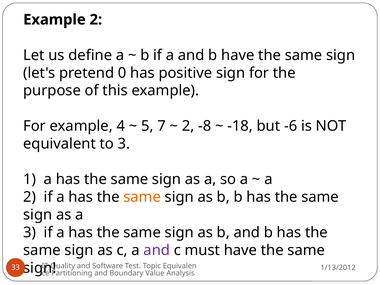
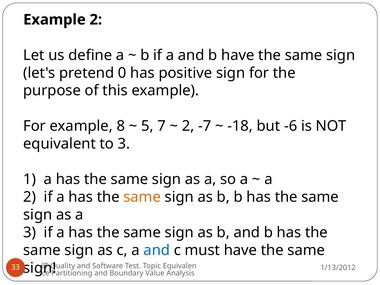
4: 4 -> 8 (121, 126)
-8: -8 -> -7 (205, 126)
and colour: purple -> blue (157, 250)
